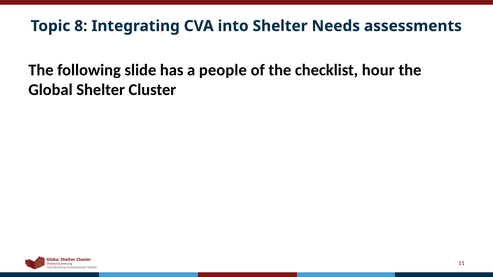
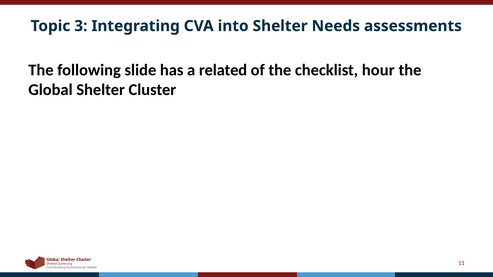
8: 8 -> 3 (81, 26)
people: people -> related (223, 70)
